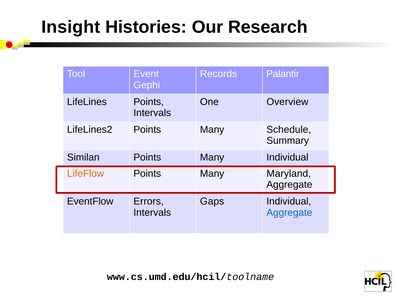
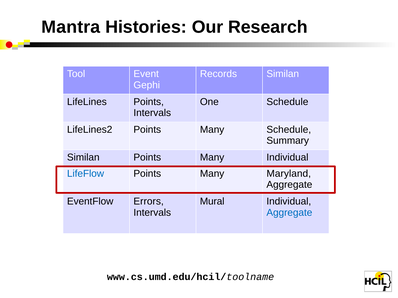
Insight: Insight -> Mantra (71, 27)
Records Palantir: Palantir -> Similan (283, 74)
One Overview: Overview -> Schedule (287, 102)
LifeFlow colour: orange -> blue (86, 174)
Gaps: Gaps -> Mural (212, 202)
